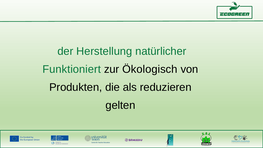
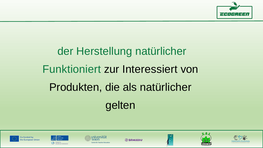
Ökologisch: Ökologisch -> Interessiert (150, 69)
als reduzieren: reduzieren -> natürlicher (166, 87)
